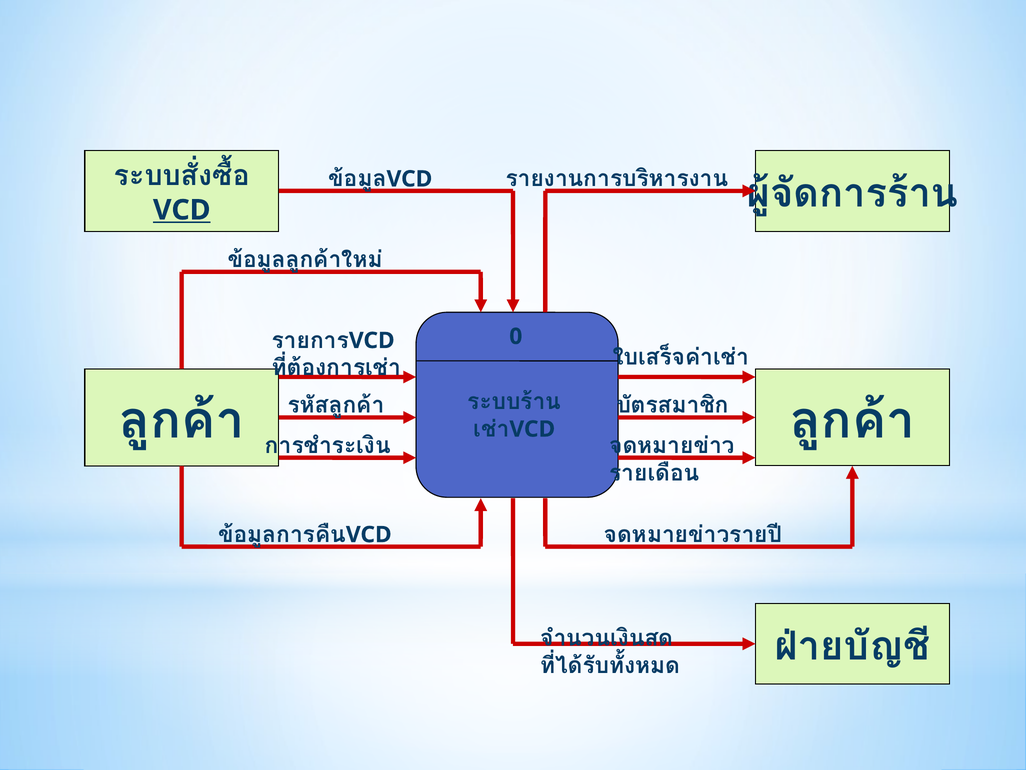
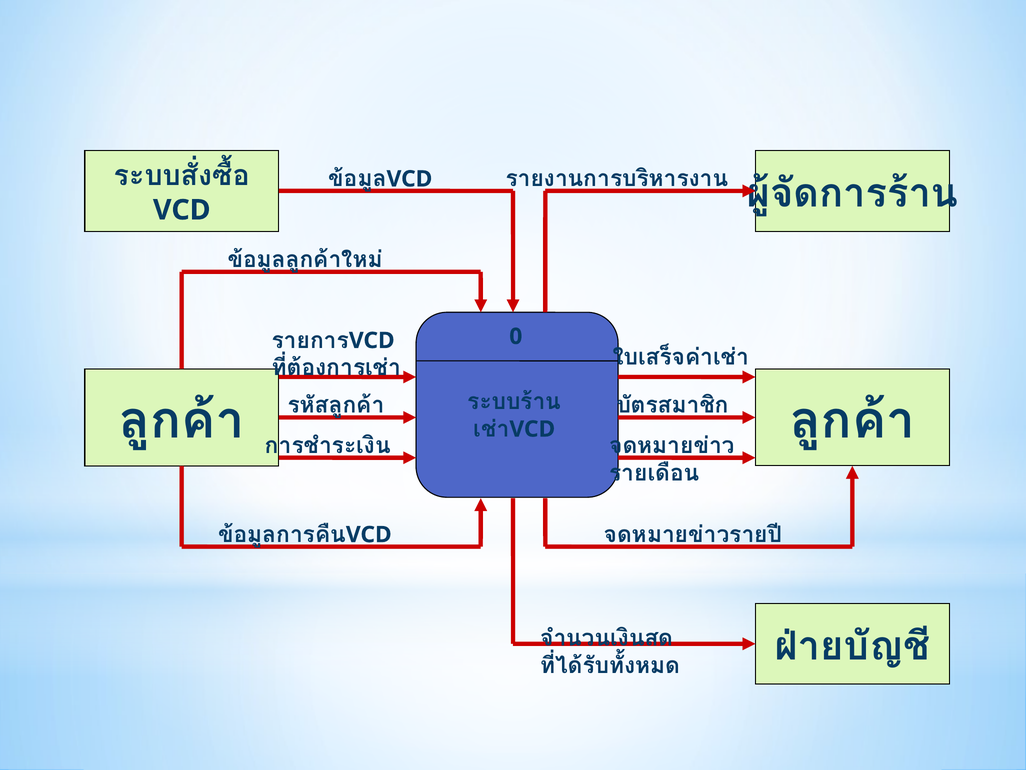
VCD underline: present -> none (182, 210)
